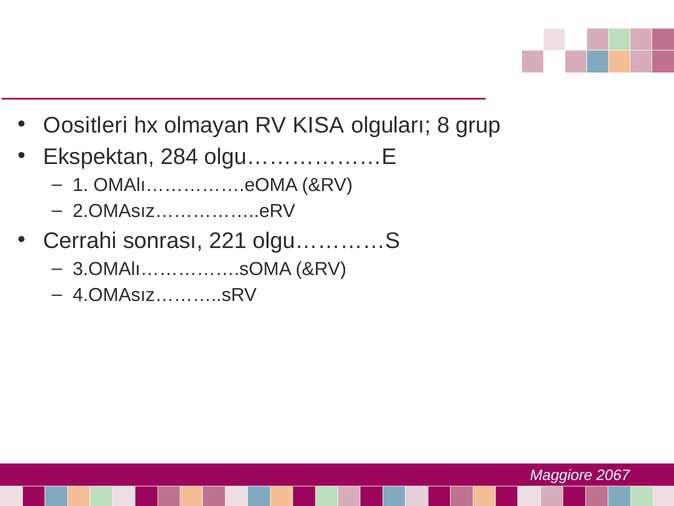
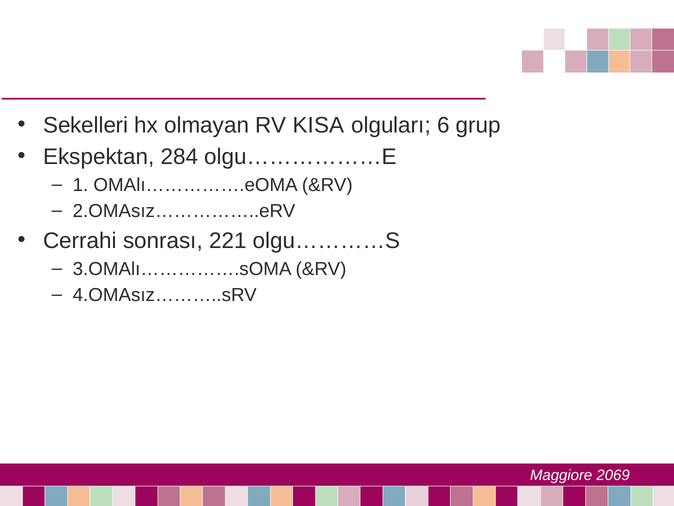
Oositleri: Oositleri -> Sekelleri (86, 125)
8: 8 -> 6 (443, 125)
2067: 2067 -> 2069 (613, 475)
